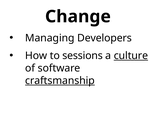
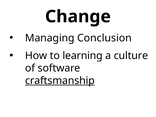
Developers: Developers -> Conclusion (104, 38)
sessions: sessions -> learning (83, 56)
culture underline: present -> none (131, 56)
